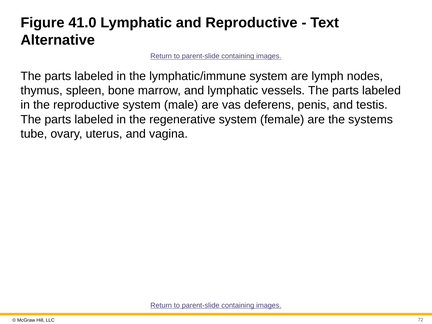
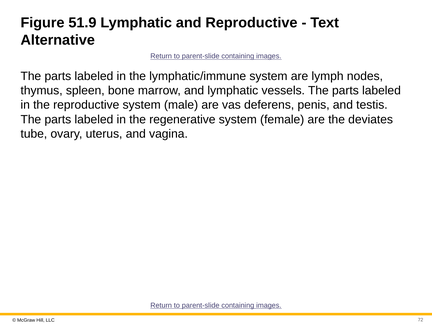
41.0: 41.0 -> 51.9 (82, 23)
systems: systems -> deviates (371, 119)
